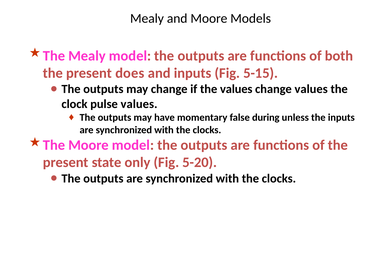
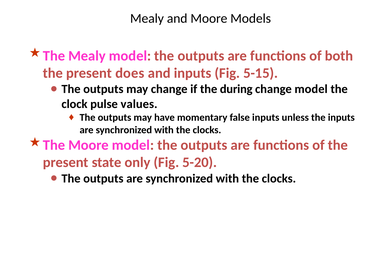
the values: values -> during (236, 89)
change values: values -> model (311, 89)
false during: during -> inputs (266, 118)
